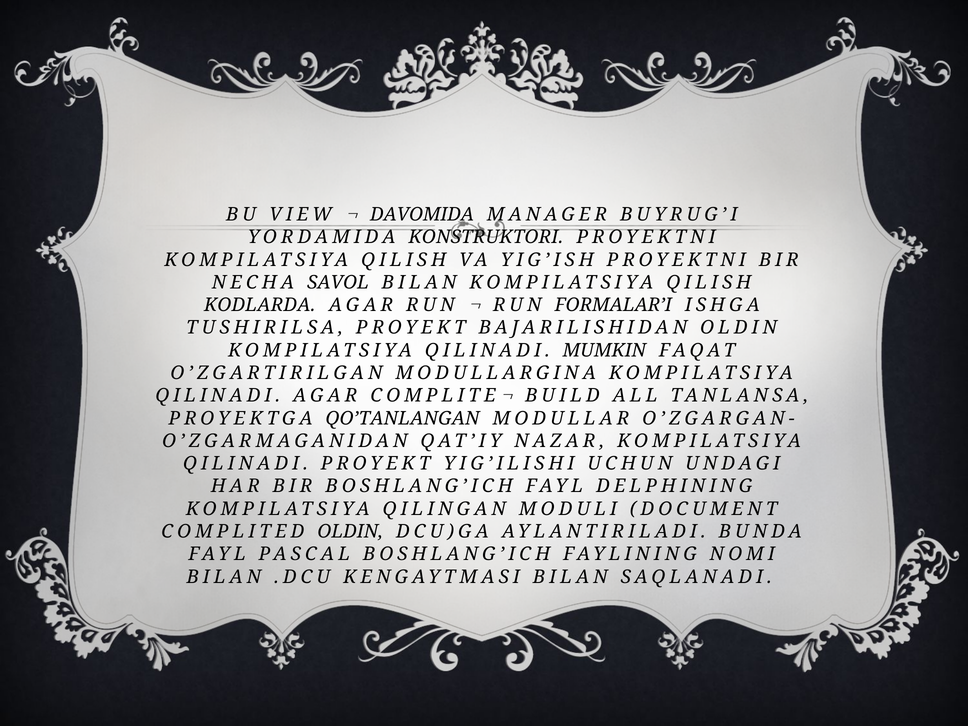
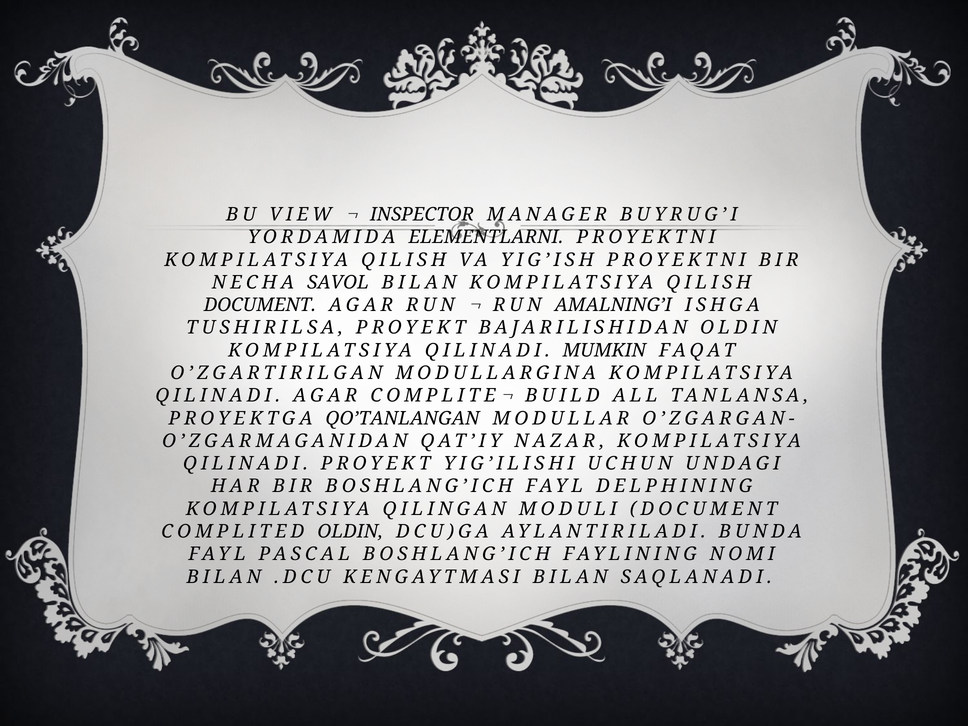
DAVOMIDA: DAVOMIDA -> INSPECTOR (422, 215)
KONSTRUKTORI: KONSTRUKTORI -> ELEMENTLARNI (486, 237)
KODLARDA: KODLARDA -> DOCUMENT (260, 305)
FORMALAR’I: FORMALAR’I -> AMALNING’I (613, 305)
